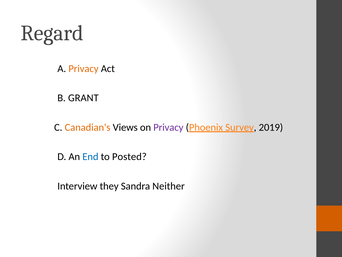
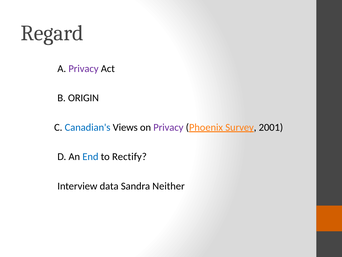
Privacy colour: orange -> purple (83, 69)
GRANT: GRANT -> ORIGIN (83, 98)
Canadian's colour: orange -> blue (88, 127)
2019: 2019 -> 2001 (271, 127)
Posted: Posted -> Rectify (129, 156)
they: they -> data (109, 186)
